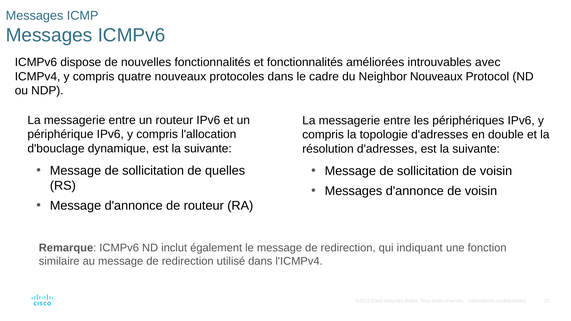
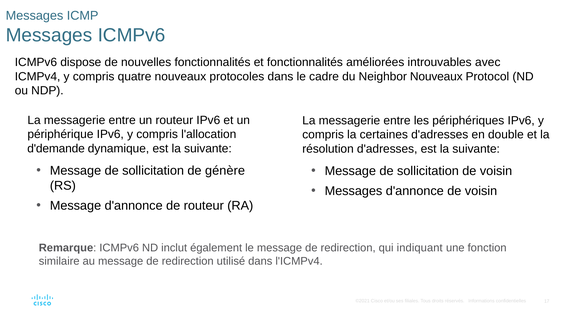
topologie: topologie -> certaines (384, 135)
d'bouclage: d'bouclage -> d'demande (56, 149)
quelles: quelles -> génère (225, 171)
